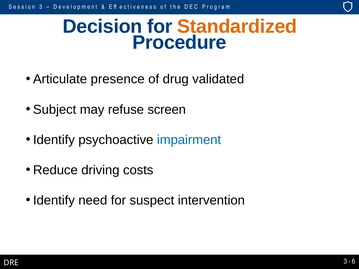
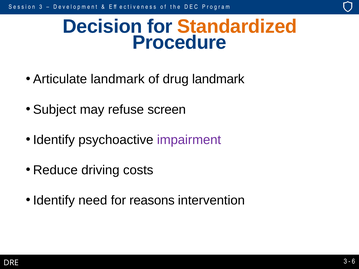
Articulate presence: presence -> landmark (118, 79)
drug validated: validated -> landmark (218, 79)
impairment colour: blue -> purple (189, 140)
suspect: suspect -> reasons (152, 200)
